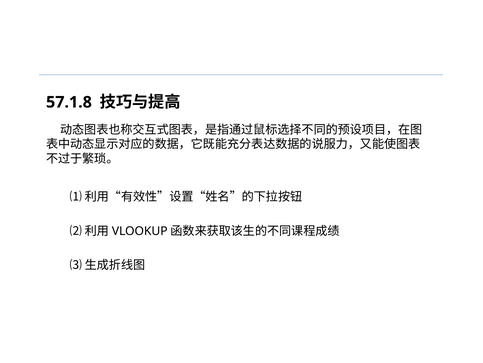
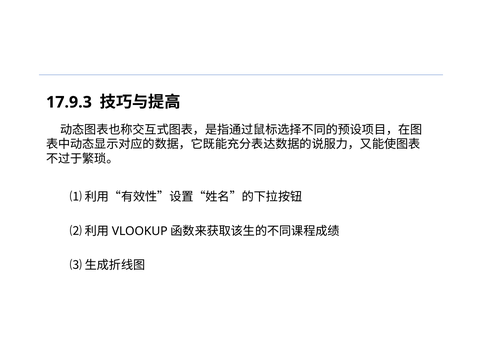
57.1.8: 57.1.8 -> 17.9.3 (69, 102)
